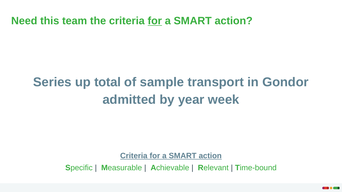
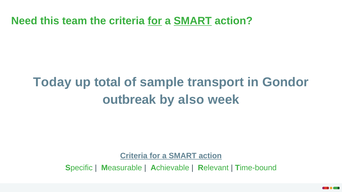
SMART underline: none -> present (193, 21)
Series: Series -> Today (52, 82)
admitted: admitted -> outbreak (129, 100)
year: year -> also (191, 100)
